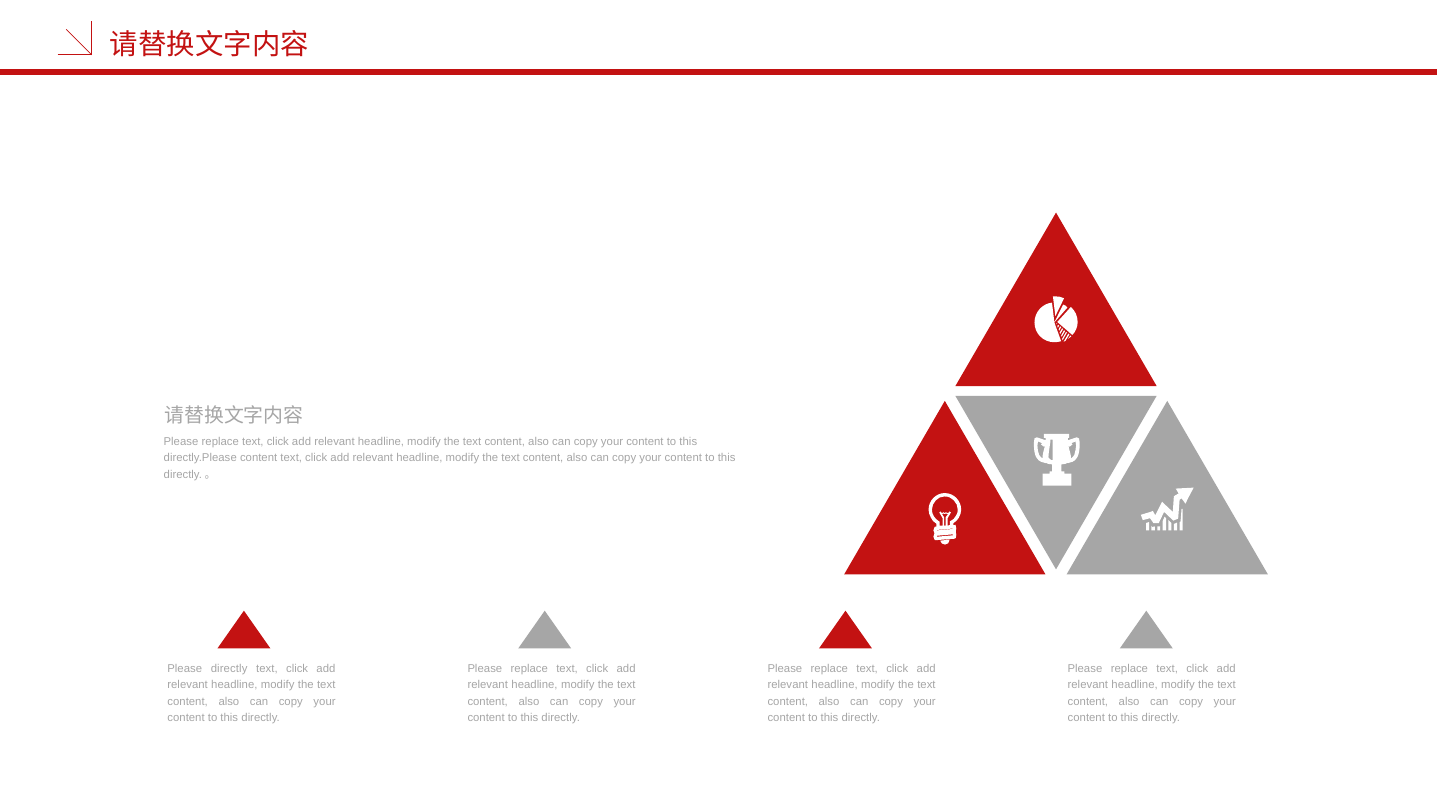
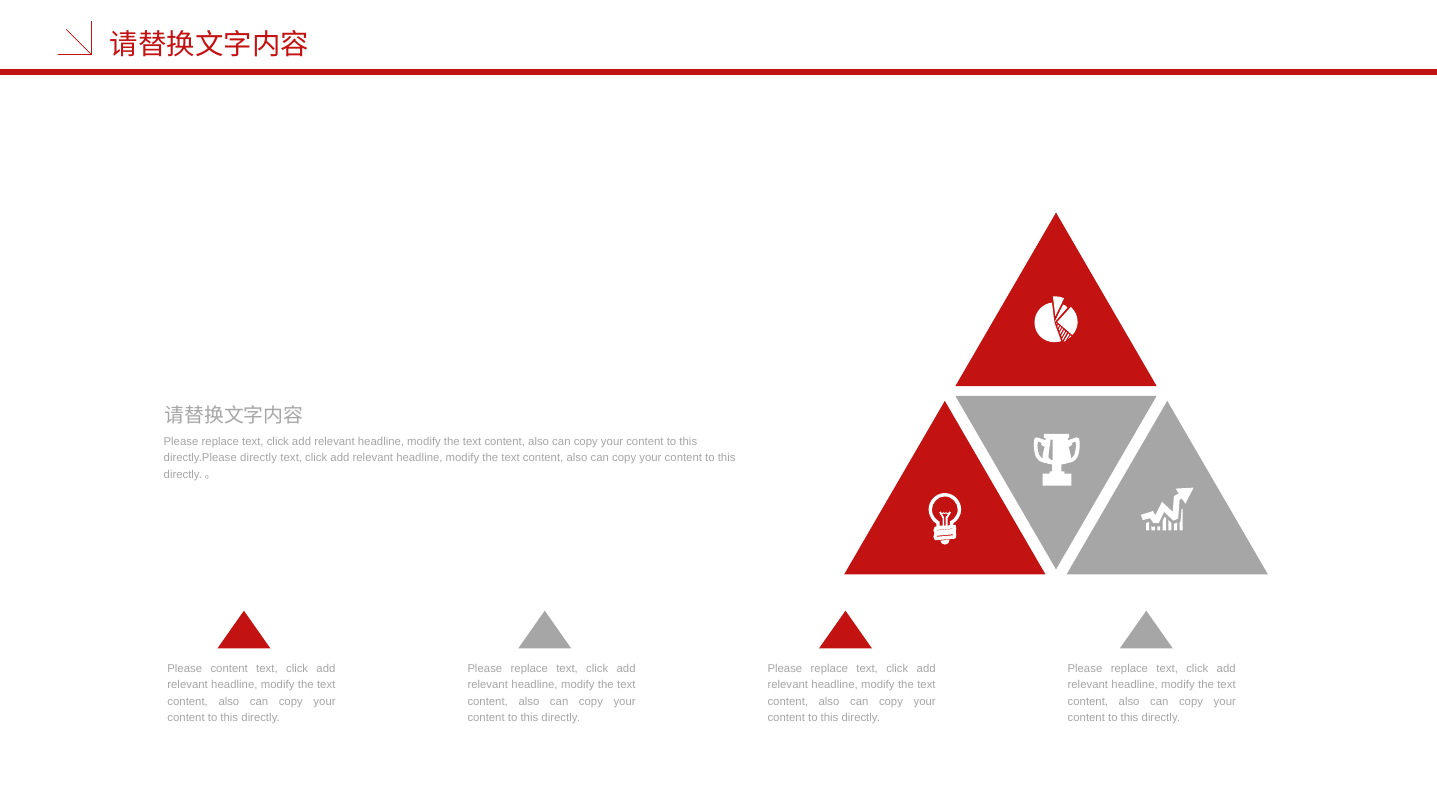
directly.Please content: content -> directly (259, 458)
Please directly: directly -> content (229, 669)
